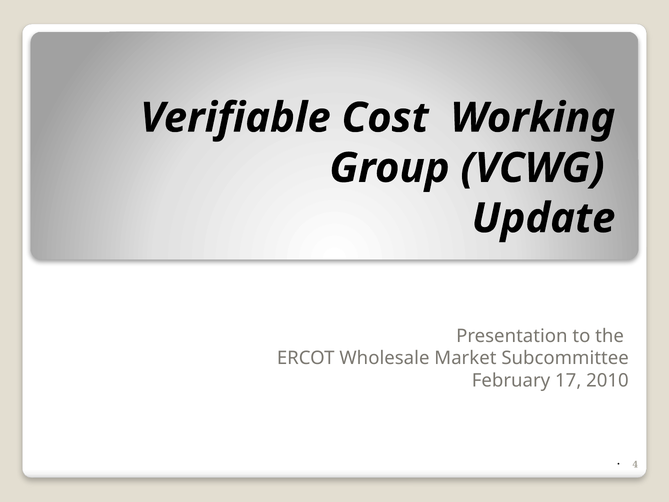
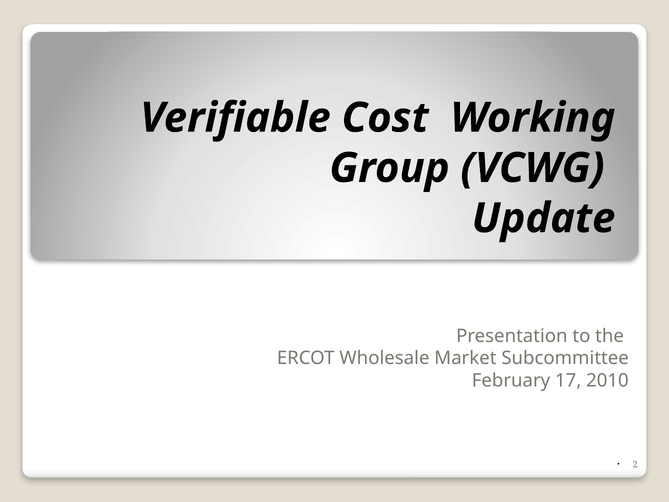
4: 4 -> 2 (635, 464)
